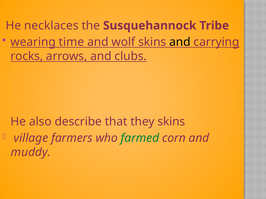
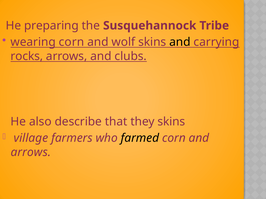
necklaces: necklaces -> preparing (51, 26)
wearing time: time -> corn (71, 42)
farmed colour: green -> black (140, 138)
muddy: muddy -> arrows (31, 153)
